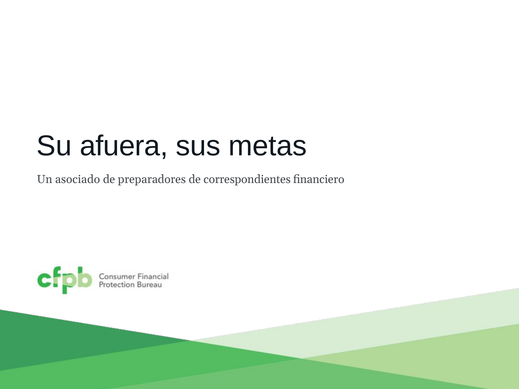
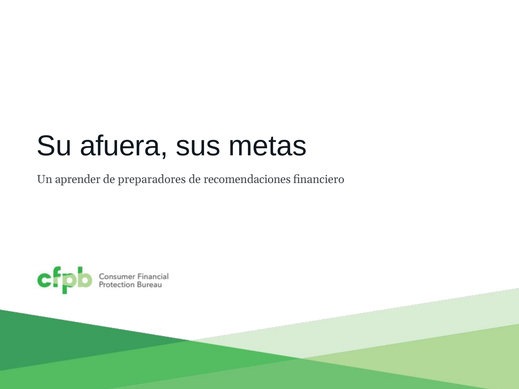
asociado: asociado -> aprender (78, 180)
correspondientes: correspondientes -> recomendaciones (247, 180)
